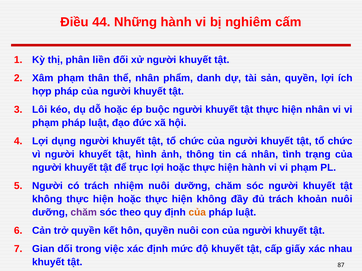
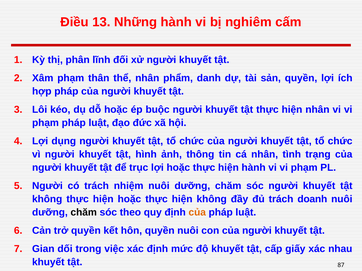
44: 44 -> 13 (101, 22)
liền: liền -> lĩnh (101, 60)
khoản: khoản -> doanh (312, 199)
chăm colour: purple -> black (84, 213)
